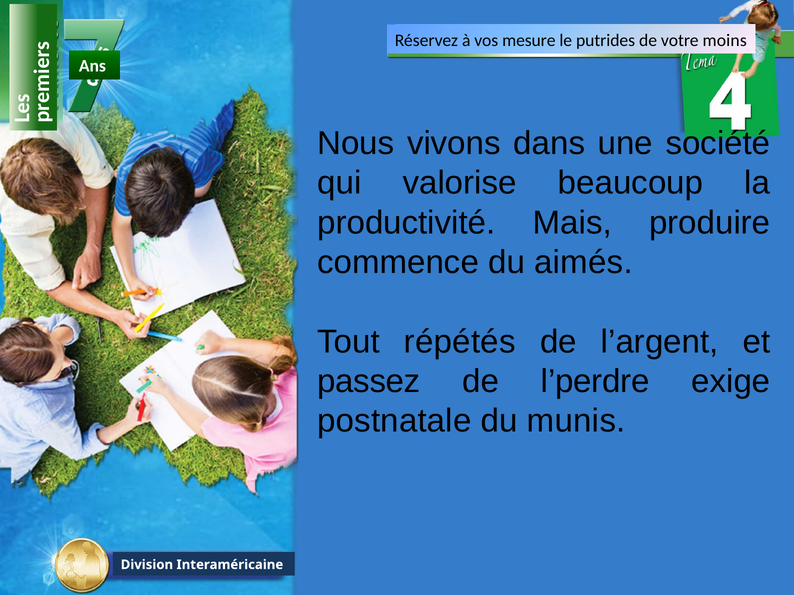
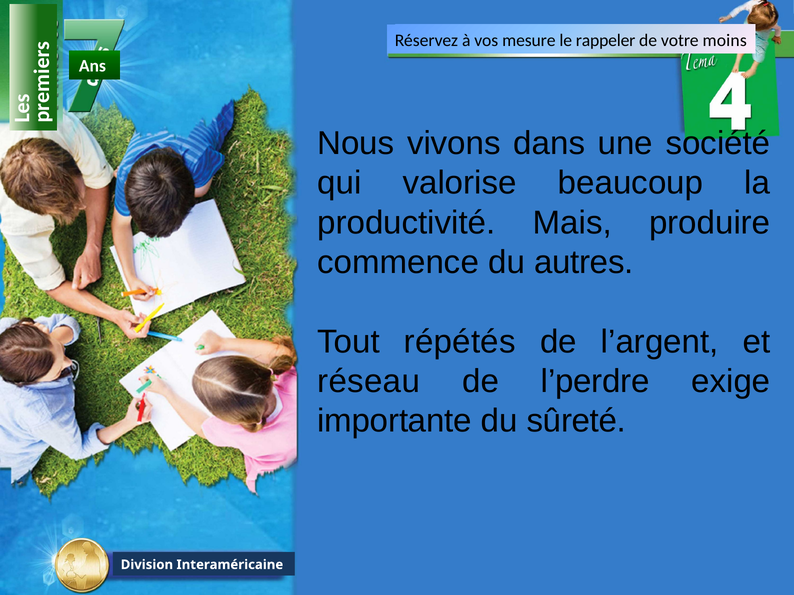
putrides: putrides -> rappeler (606, 40)
aimés: aimés -> autres (584, 263)
passez: passez -> réseau (369, 382)
postnatale: postnatale -> importante (395, 421)
munis: munis -> sûreté (576, 421)
